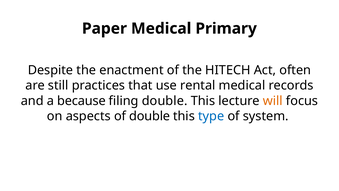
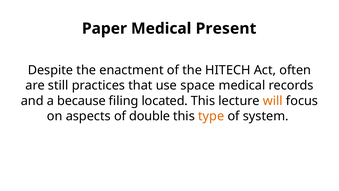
Primary: Primary -> Present (226, 28)
rental: rental -> space (198, 85)
filing double: double -> located (165, 101)
type colour: blue -> orange (211, 116)
